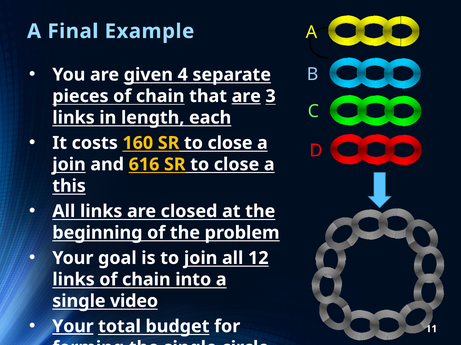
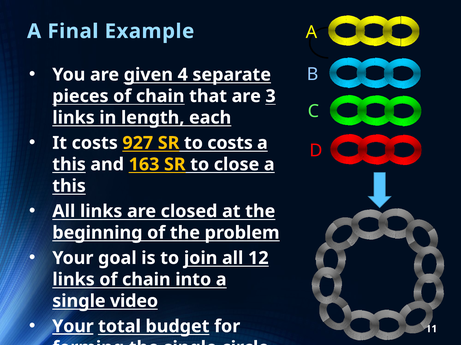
are underline: present -> none (246, 96)
160: 160 -> 927 (138, 143)
close: close -> costs (230, 143)
join: join -> this (69, 165)
616: 616 -> 163 (144, 165)
